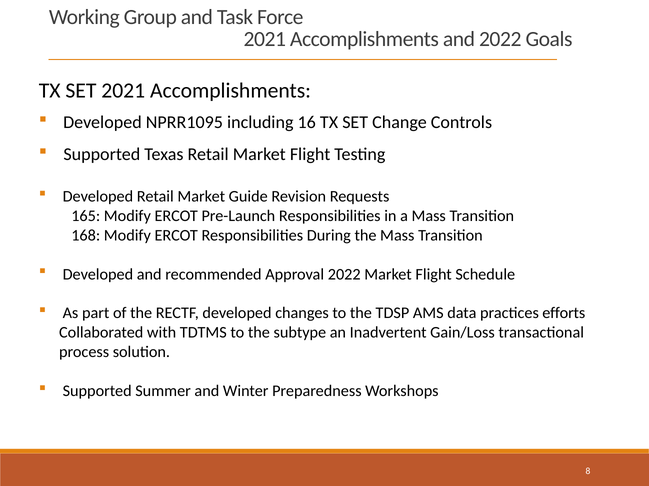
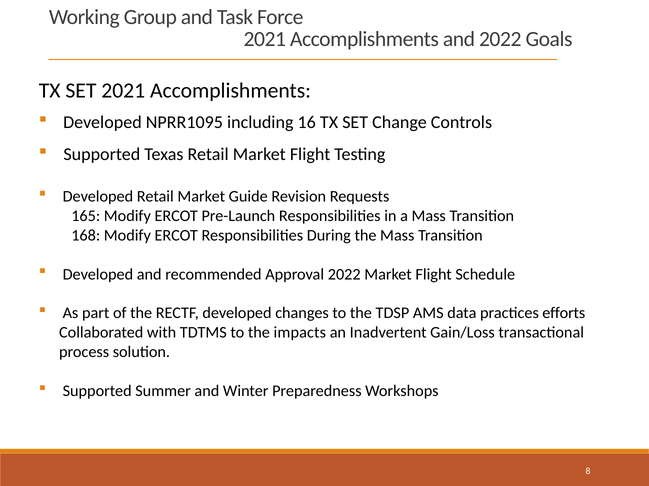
subtype: subtype -> impacts (300, 333)
